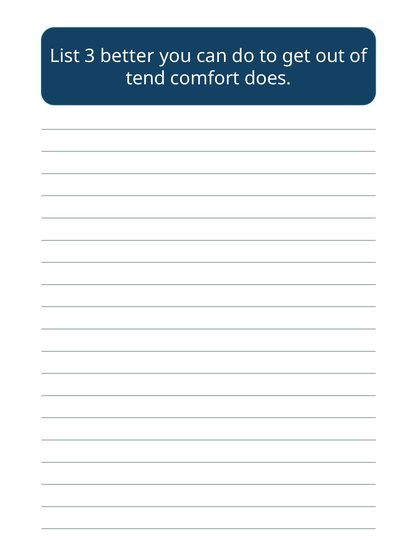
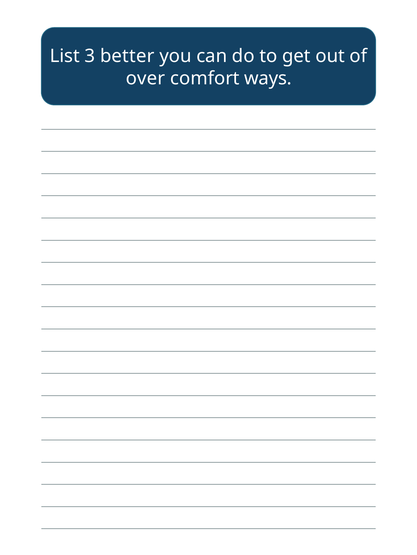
tend: tend -> over (146, 78)
does: does -> ways (268, 78)
